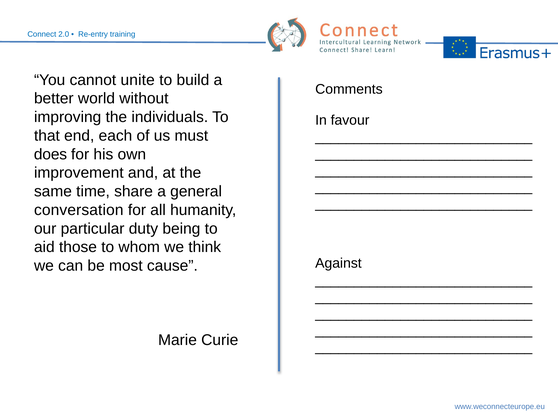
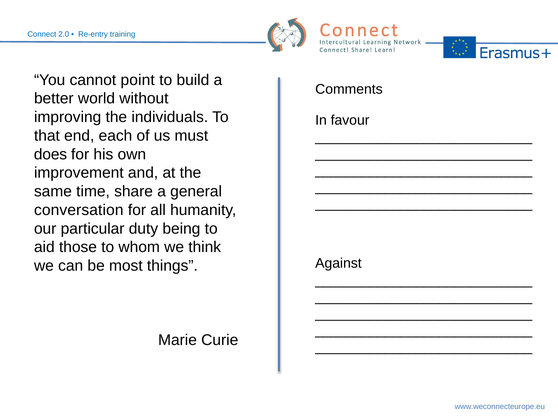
unite: unite -> point (138, 80)
cause: cause -> things (172, 266)
